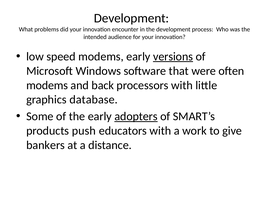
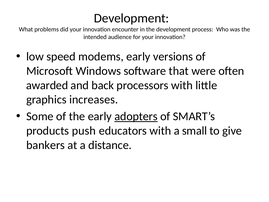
versions underline: present -> none (173, 56)
modems: modems -> awarded (47, 85)
database: database -> increases (94, 100)
work: work -> small (195, 131)
